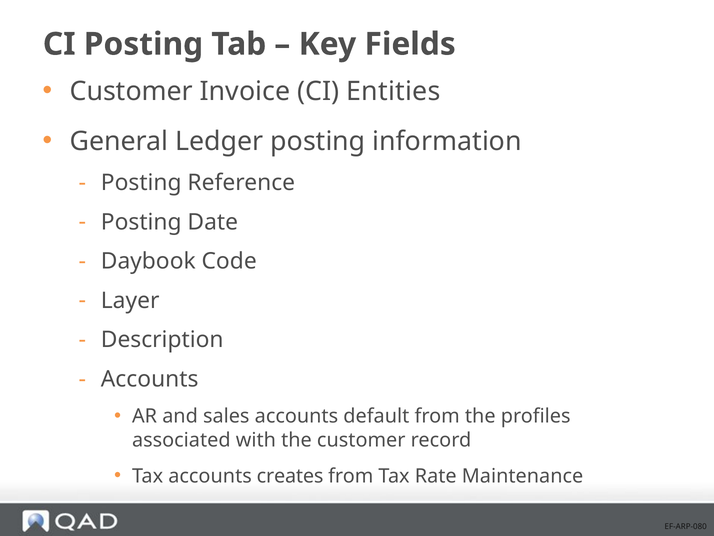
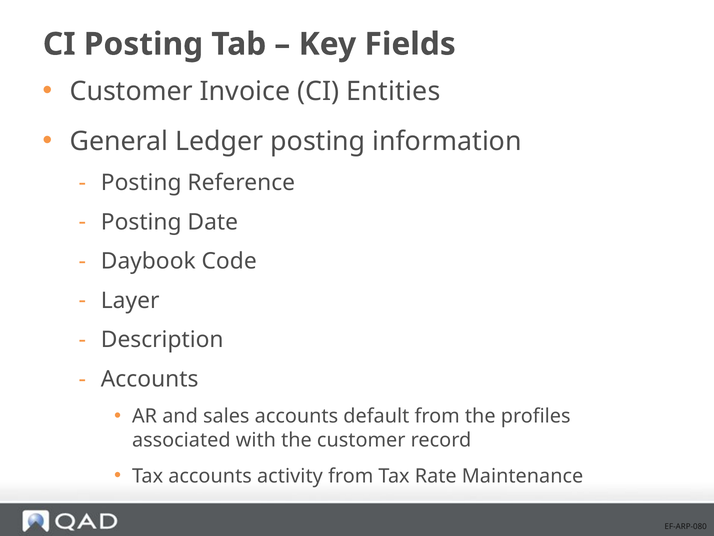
creates: creates -> activity (290, 476)
